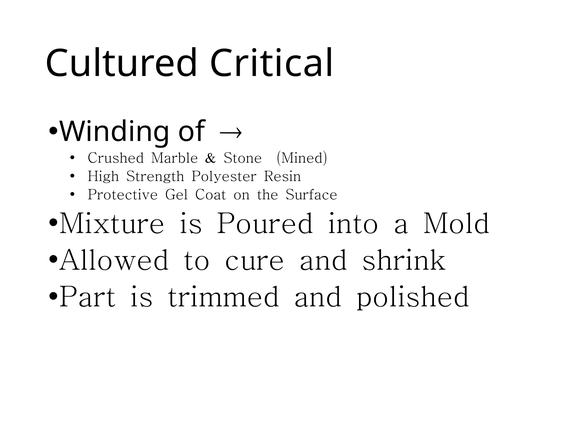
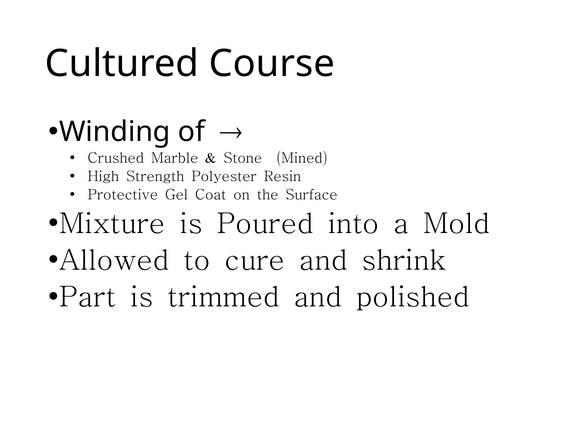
Critical: Critical -> Course (272, 64)
